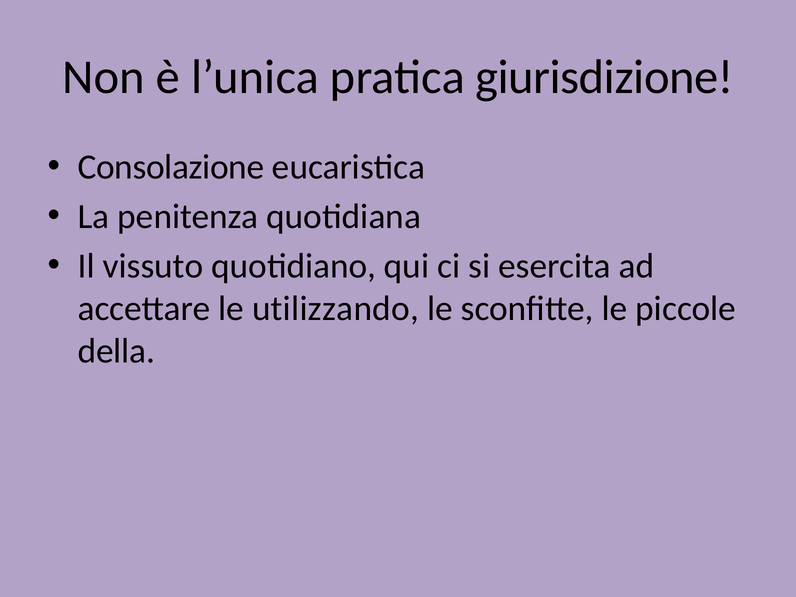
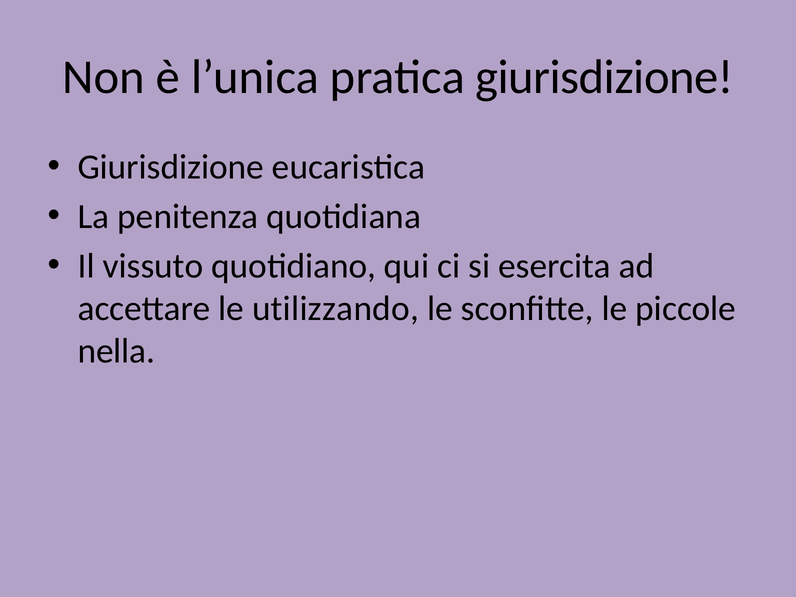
Consolazione: Consolazione -> Giurisdizione (171, 167)
della: della -> nella (116, 351)
